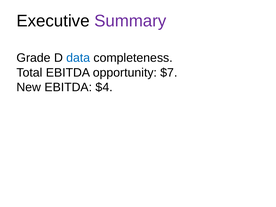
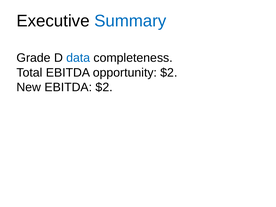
Summary colour: purple -> blue (130, 21)
opportunity $7: $7 -> $2 (169, 73)
EBITDA $4: $4 -> $2 (104, 87)
